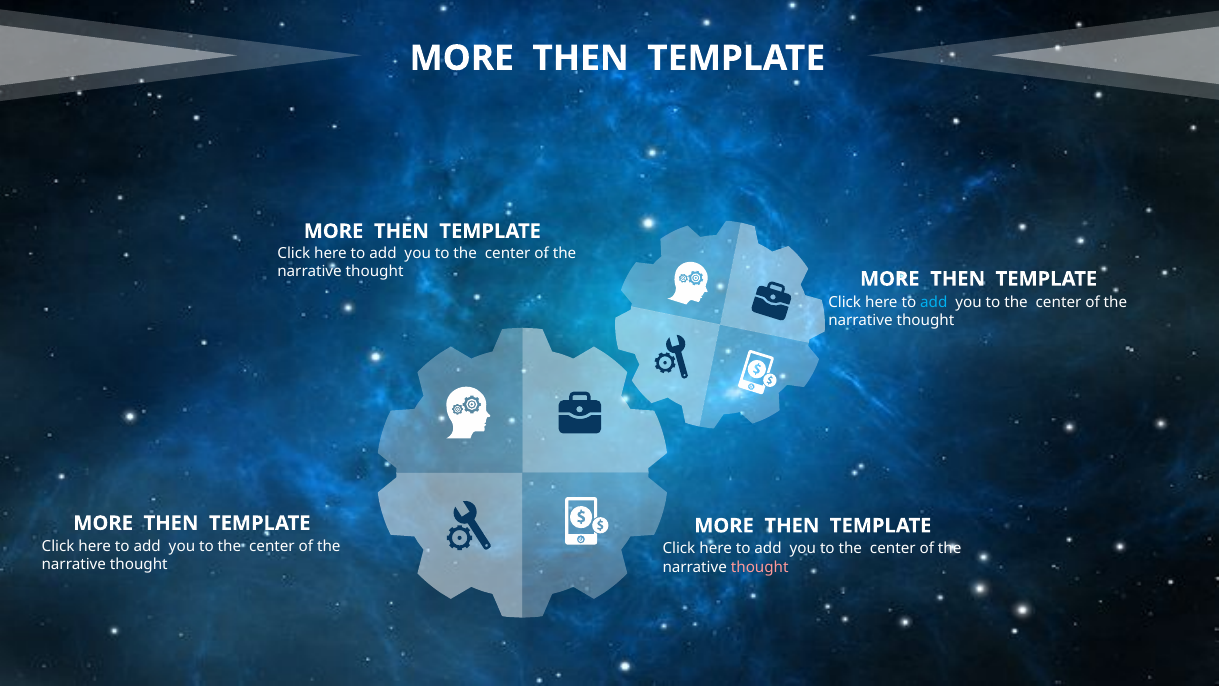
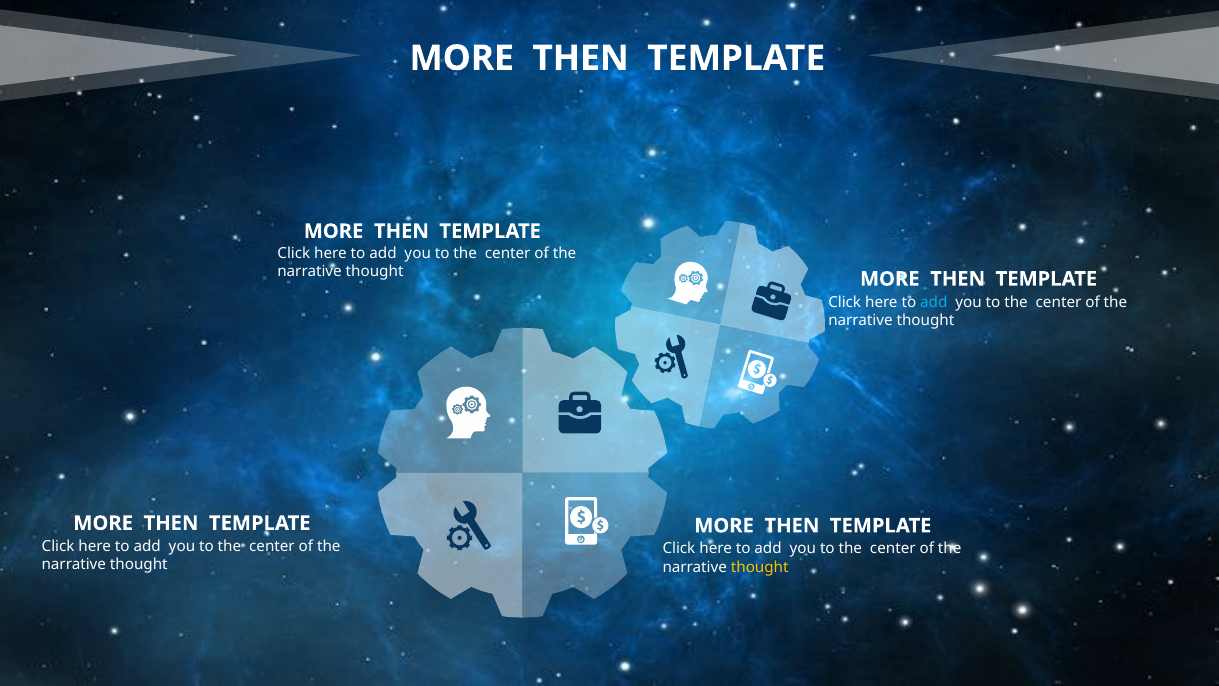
thought colour: pink -> yellow (760, 567)
